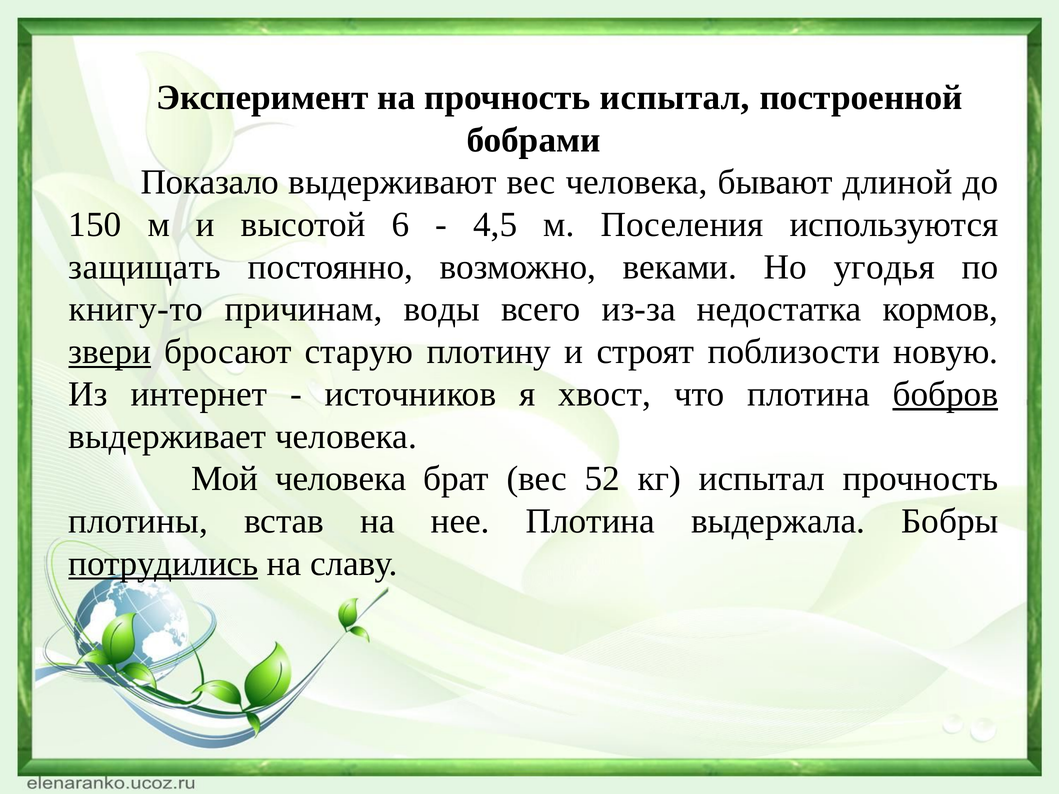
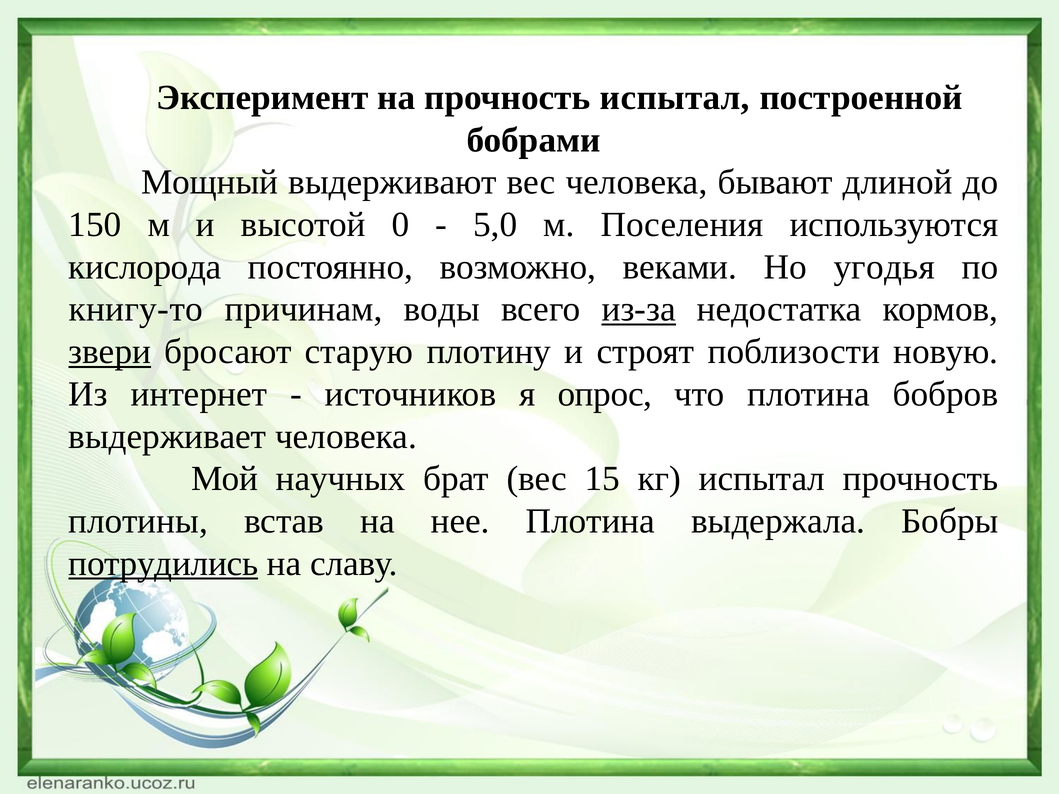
Показало: Показало -> Мощный (210, 182)
6: 6 -> 0 (401, 225)
4,5: 4,5 -> 5,0 (495, 225)
защищать: защищать -> кислорода (145, 267)
из-за underline: none -> present (639, 309)
хвост: хвост -> опрос (605, 394)
бобров underline: present -> none (945, 394)
Мой человека: человека -> научных (341, 479)
52: 52 -> 15 (602, 479)
